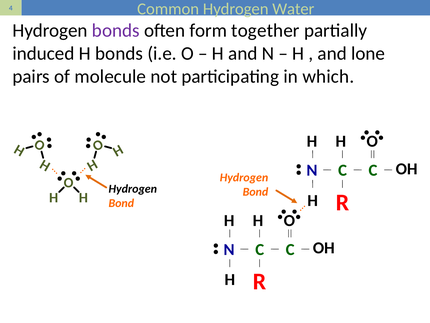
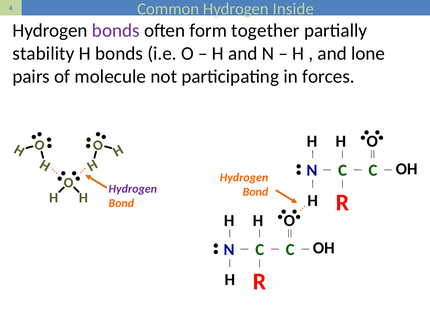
Water: Water -> Inside (293, 9)
induced: induced -> stability (43, 53)
which: which -> forces (328, 76)
Hydrogen colour: black -> purple (133, 188)
